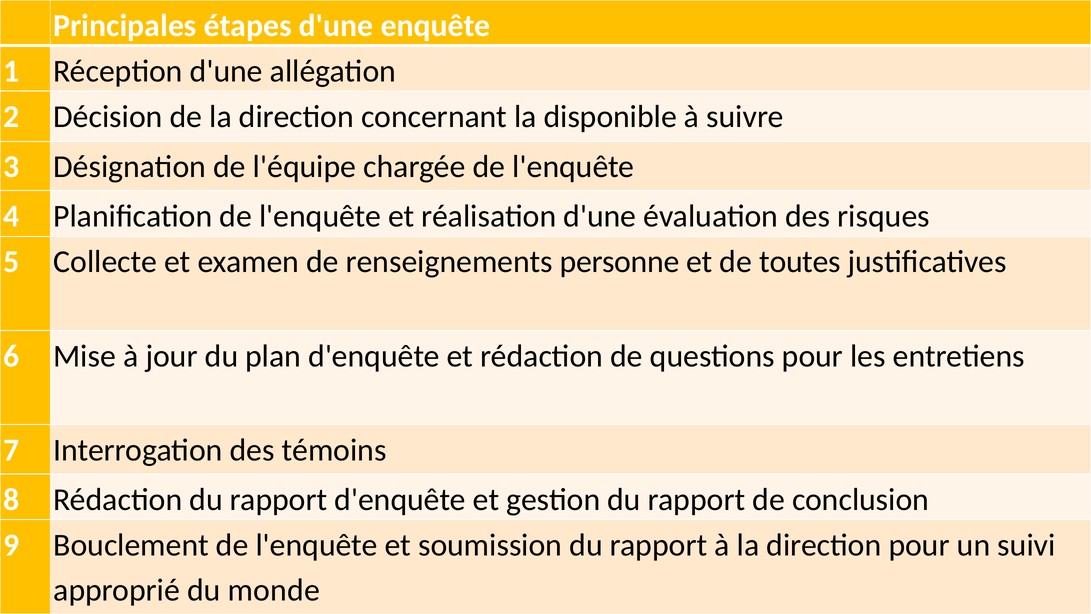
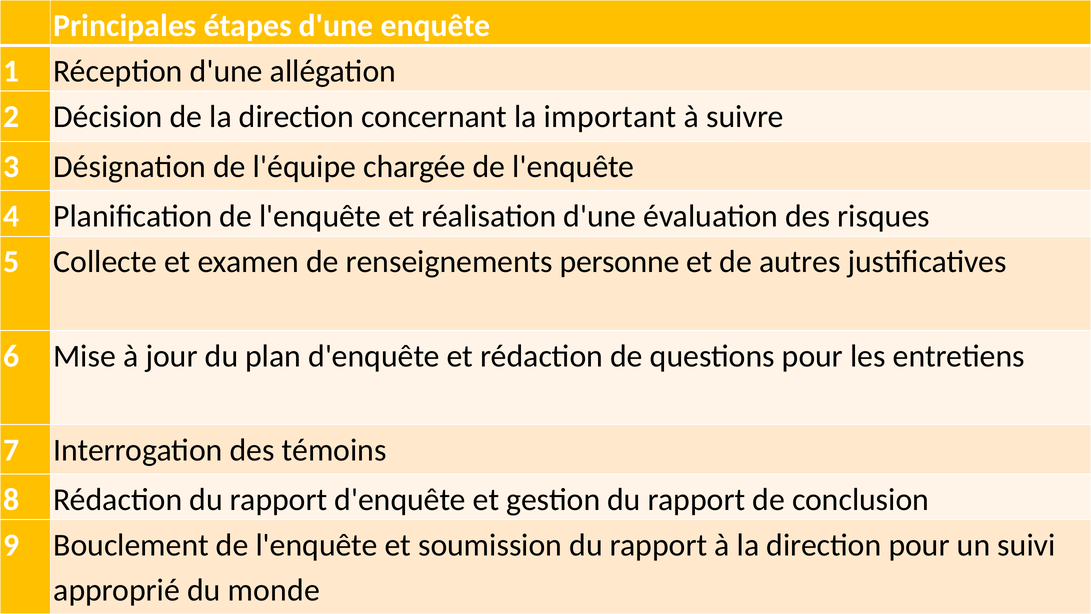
disponible: disponible -> important (610, 117)
toutes: toutes -> autres (800, 262)
